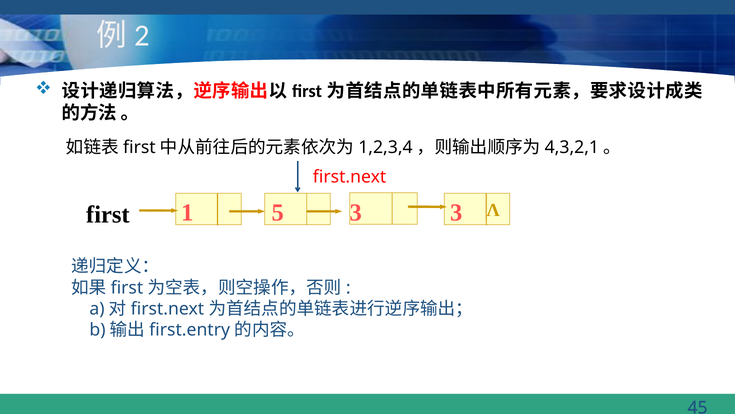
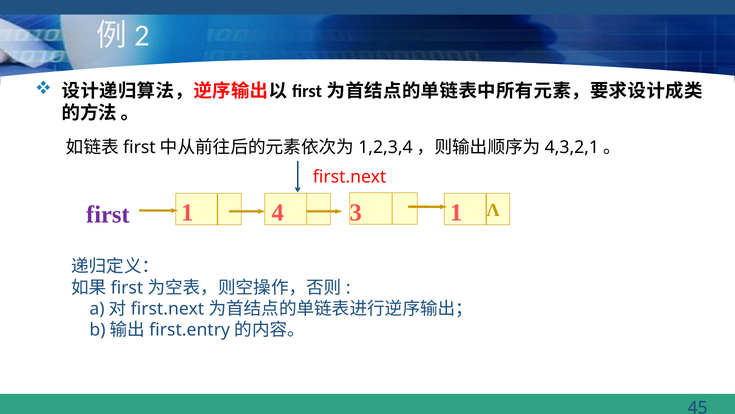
5: 5 -> 4 (278, 212)
3 3: 3 -> 1 (456, 212)
first colour: black -> purple (108, 214)
